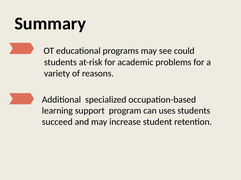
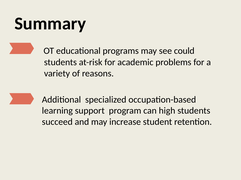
uses: uses -> high (167, 111)
